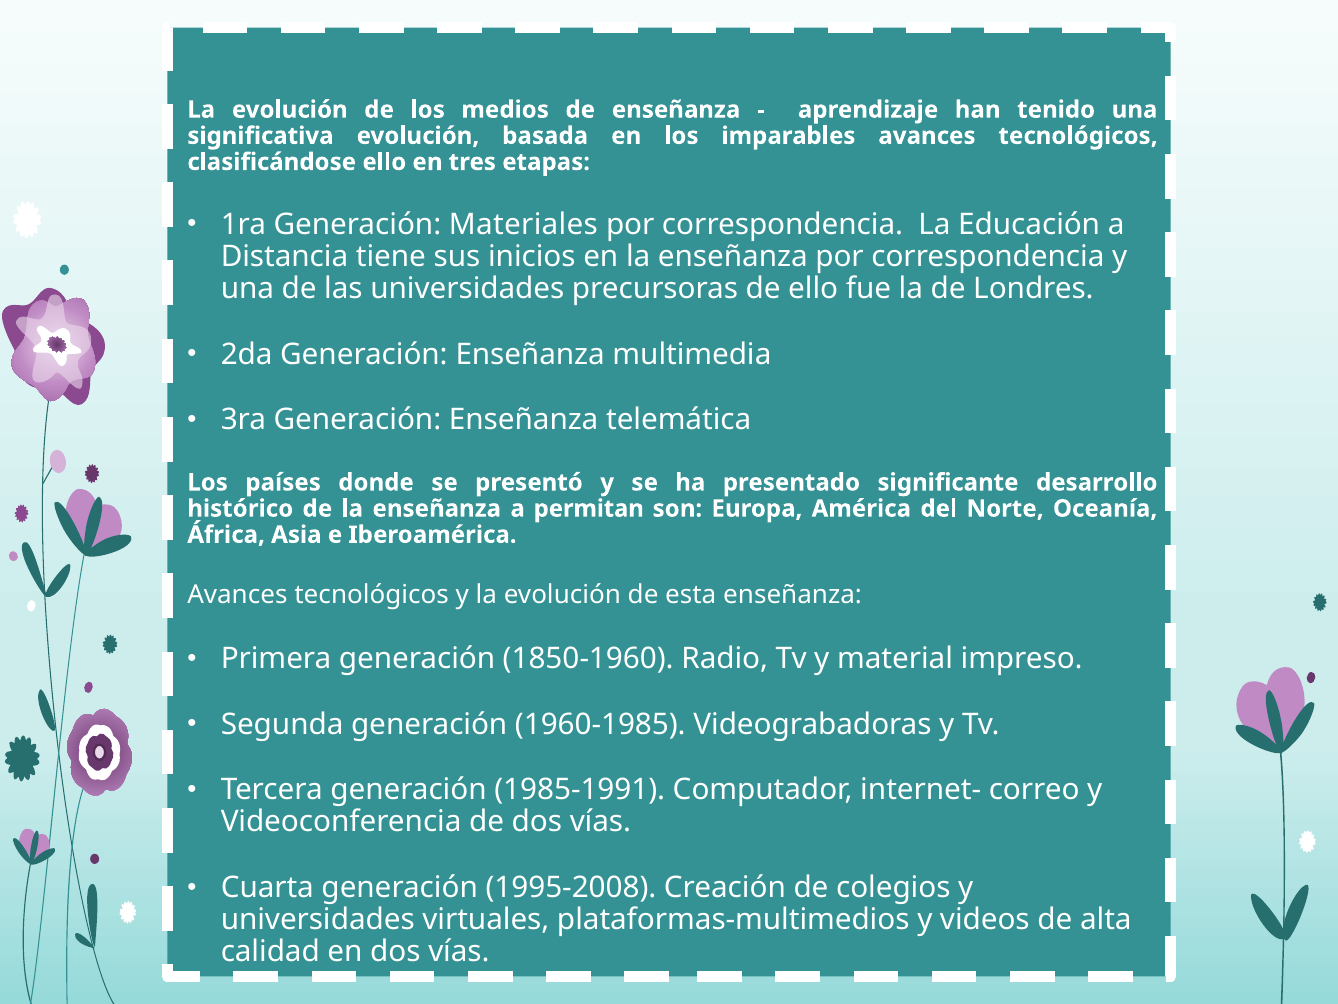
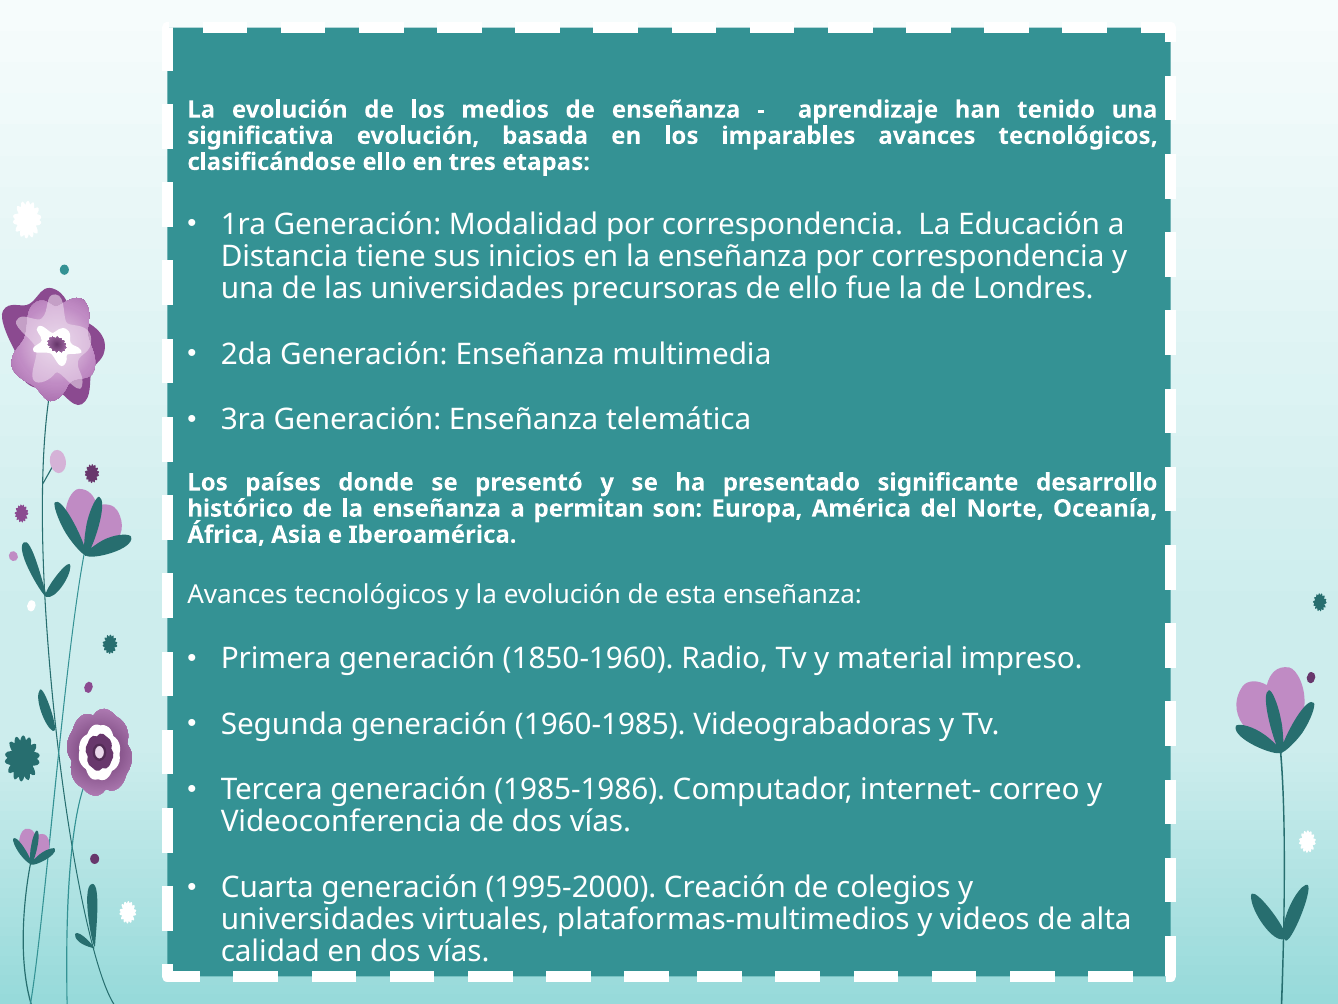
Materiales: Materiales -> Modalidad (524, 224)
1985-1991: 1985-1991 -> 1985-1986 (580, 790)
1995-2008: 1995-2008 -> 1995-2000 (571, 887)
